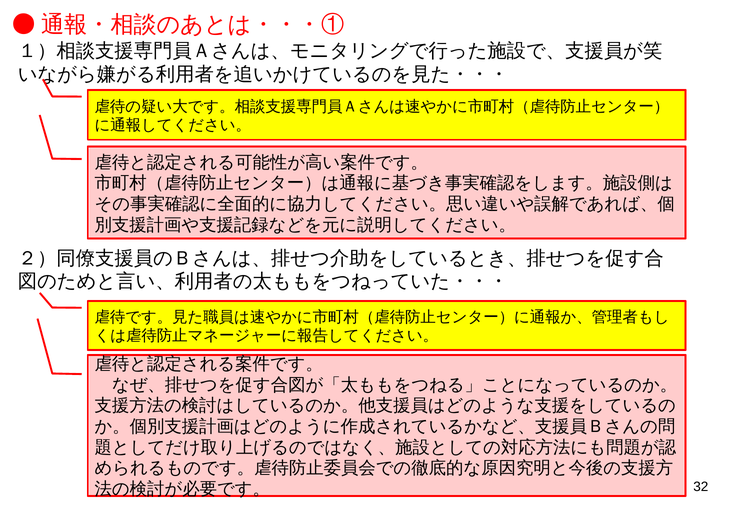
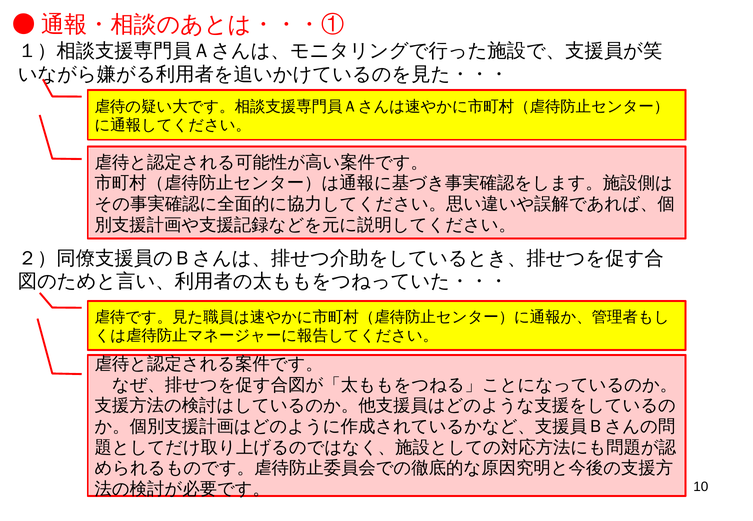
32: 32 -> 10 (701, 487)
